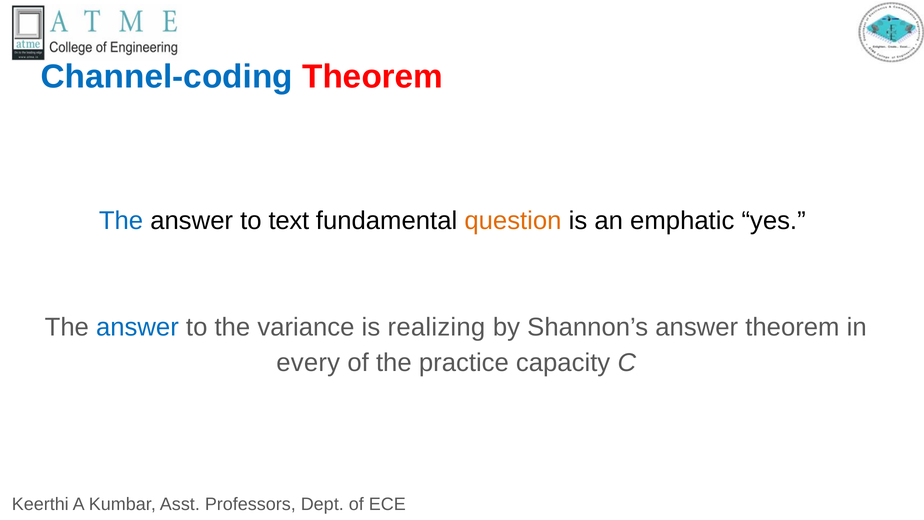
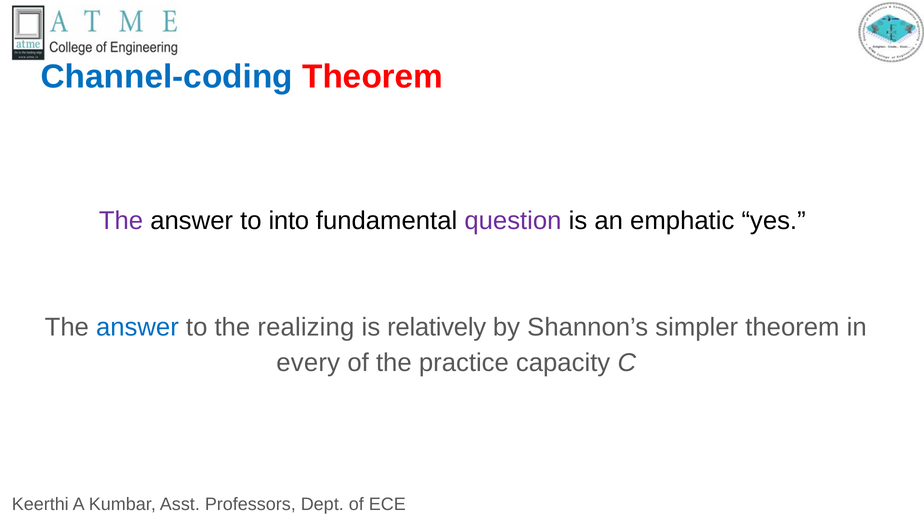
The colour: blue -> purple (121, 221)
text: text -> into (289, 221)
question colour: orange -> purple (513, 221)
variance: variance -> realizing (306, 327)
realizing: realizing -> relatively (437, 327)
Shannon’s answer: answer -> simpler (697, 327)
